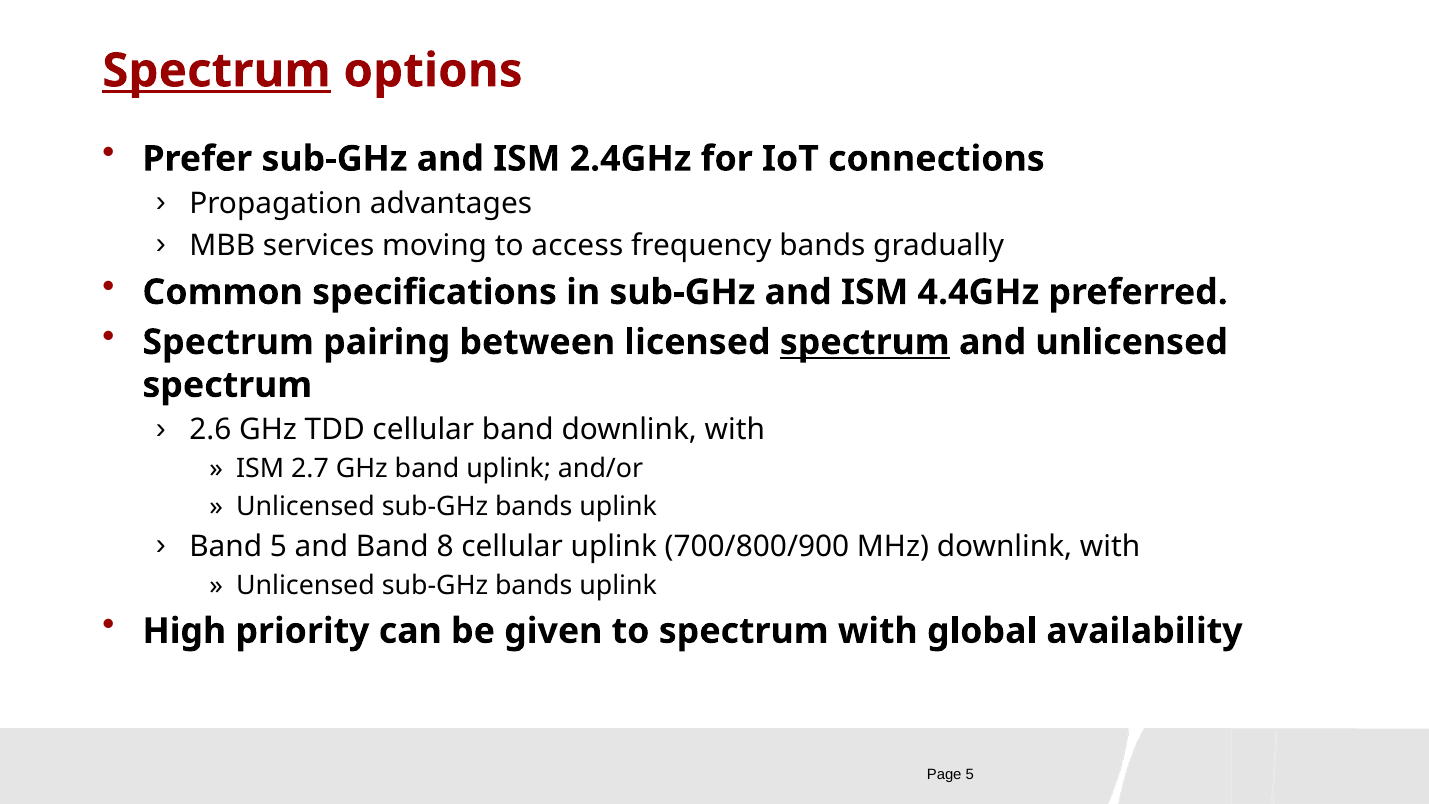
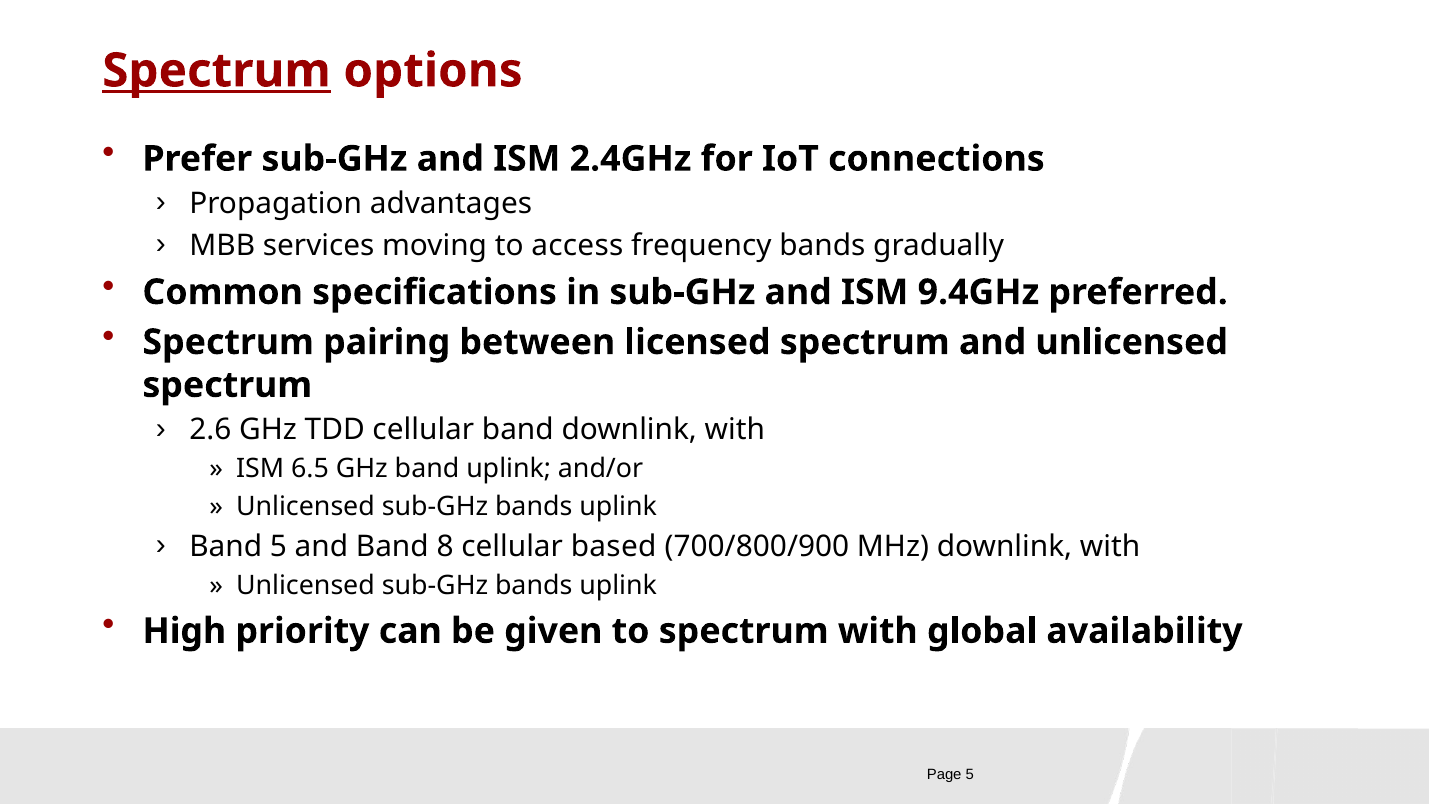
4.4GHz: 4.4GHz -> 9.4GHz (978, 292)
spectrum underline: present -> none (865, 342)
2.7: 2.7 -> 6.5 (310, 469)
cellular uplink: uplink -> based (614, 547)
